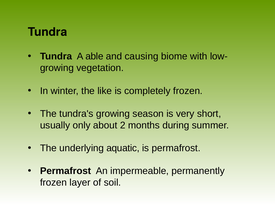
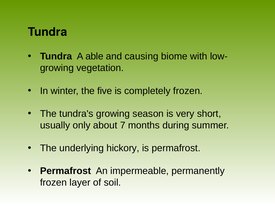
like: like -> five (105, 91)
2: 2 -> 7 (123, 125)
aquatic: aquatic -> hickory (123, 148)
